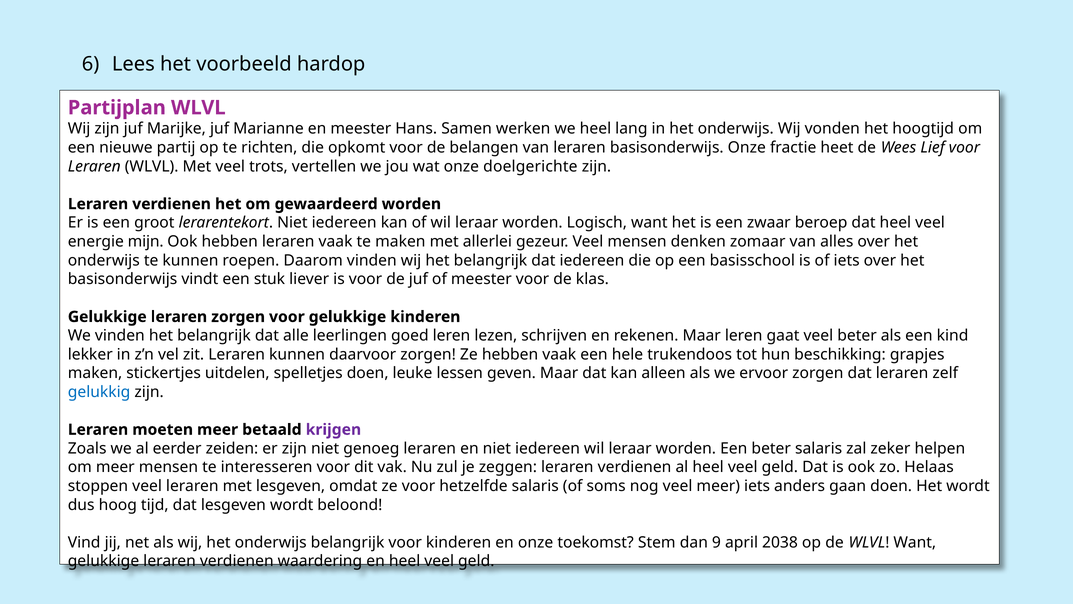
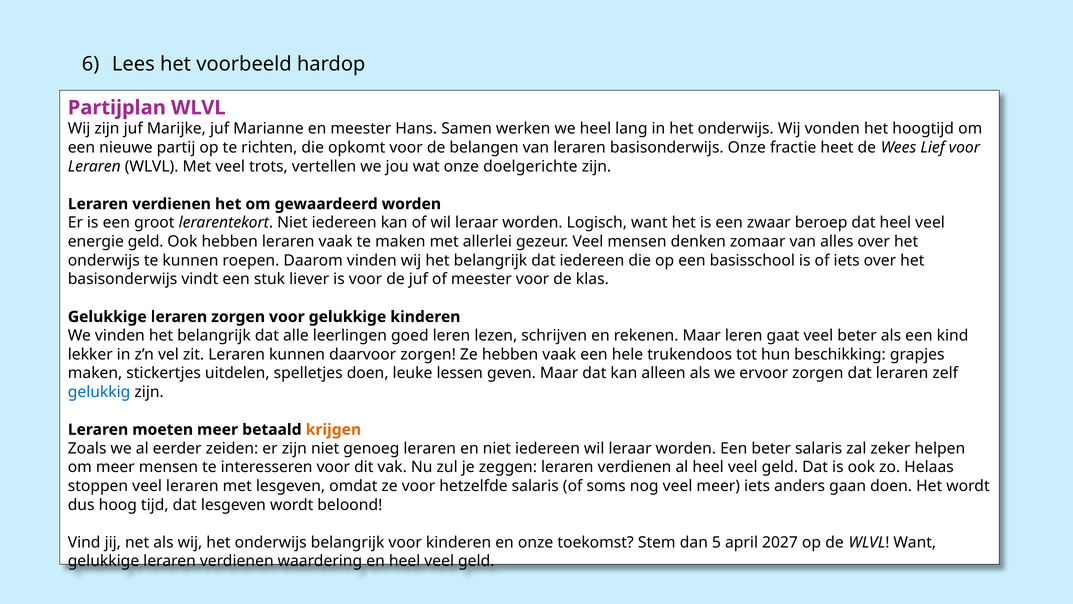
energie mijn: mijn -> geld (146, 241)
krijgen colour: purple -> orange (333, 429)
9: 9 -> 5 (716, 542)
2038: 2038 -> 2027 (780, 542)
